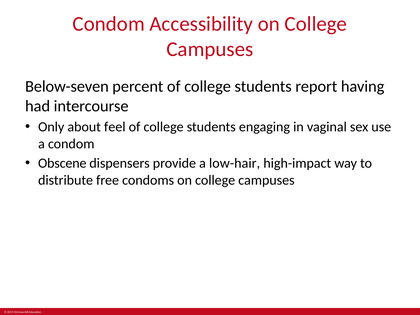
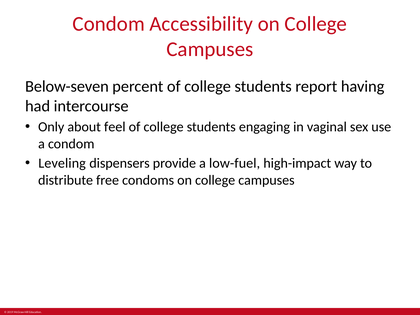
Obscene: Obscene -> Leveling (62, 163)
low-hair: low-hair -> low-fuel (235, 163)
